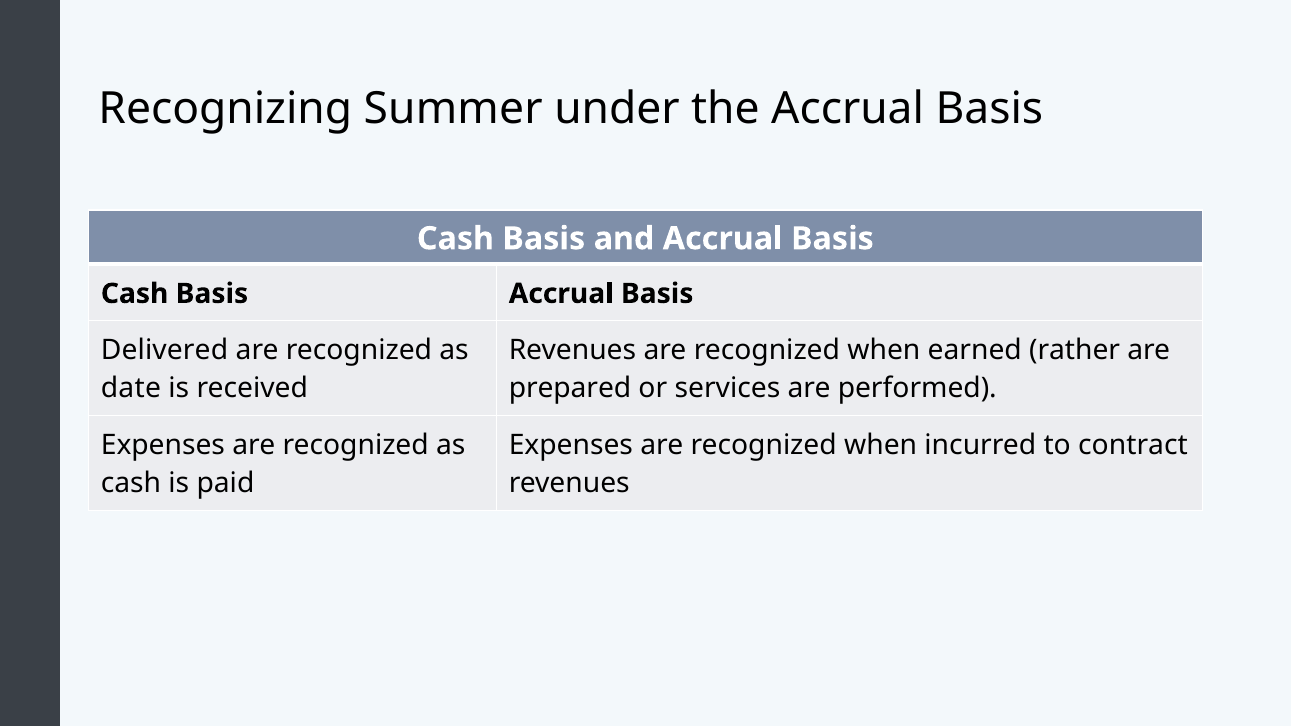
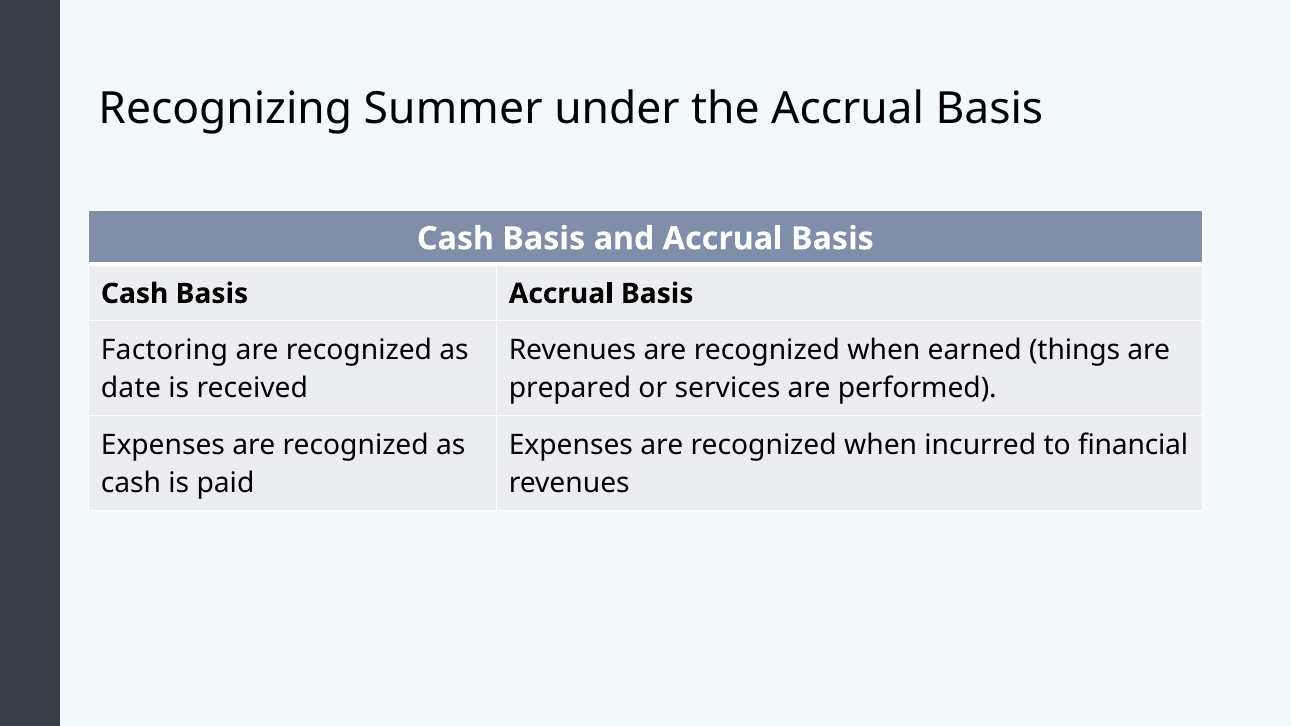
Delivered: Delivered -> Factoring (164, 350)
rather: rather -> things (1075, 350)
contract: contract -> financial (1133, 445)
